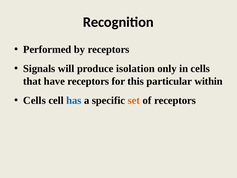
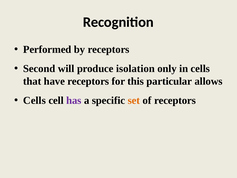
Signals: Signals -> Second (39, 69)
within: within -> allows (209, 81)
has colour: blue -> purple (74, 100)
